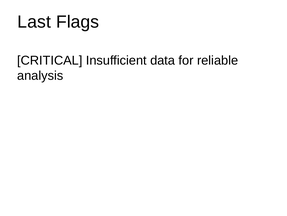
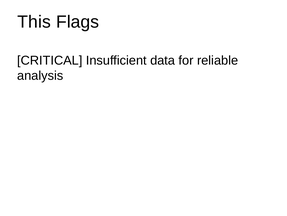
Last: Last -> This (34, 22)
